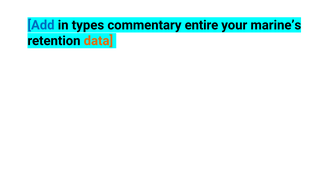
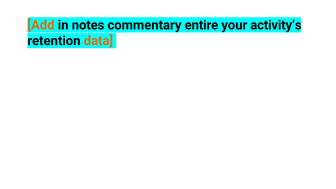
Add colour: blue -> orange (41, 25)
types: types -> notes (88, 25)
marine’s: marine’s -> activity’s (276, 25)
